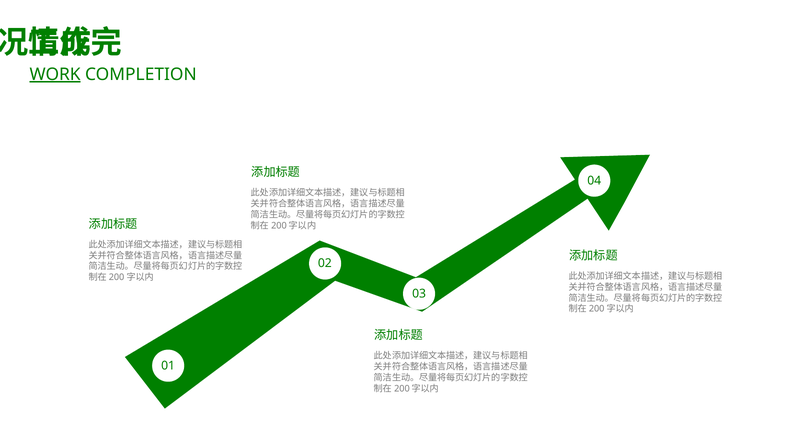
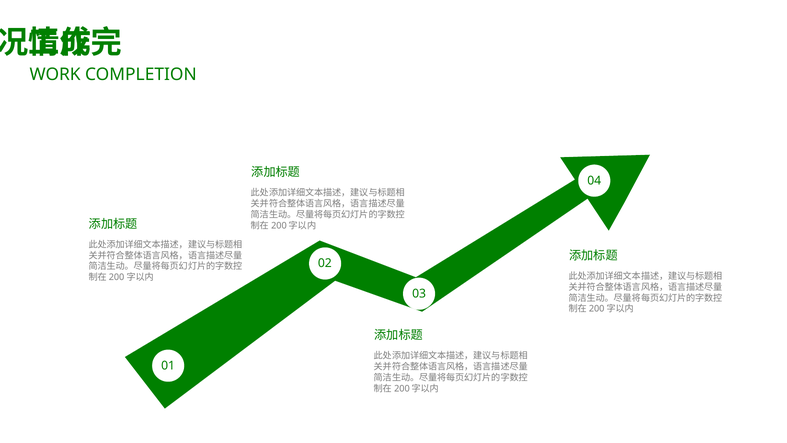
WORK underline: present -> none (55, 74)
